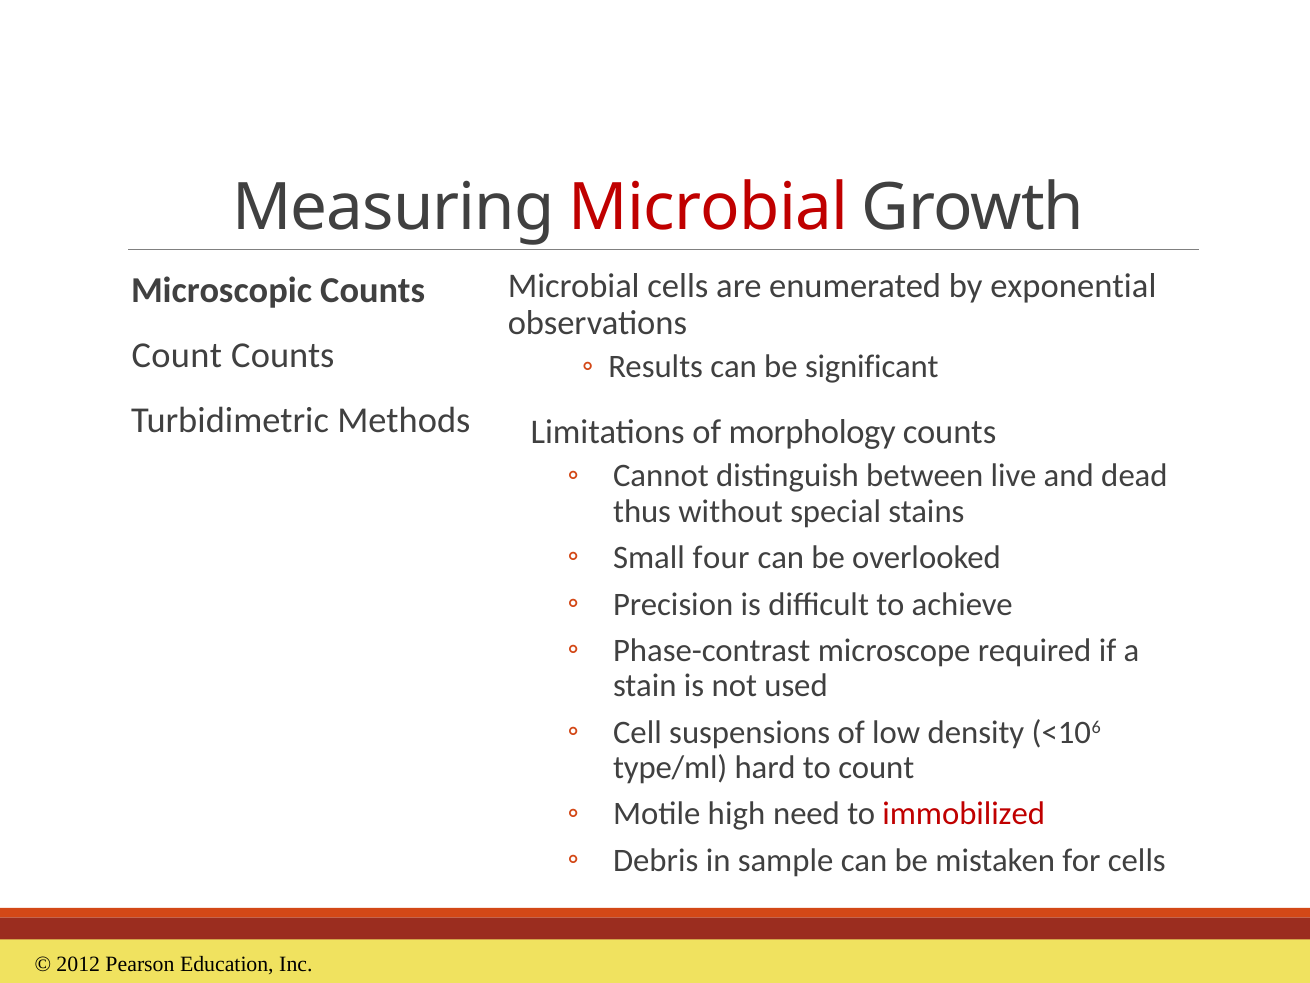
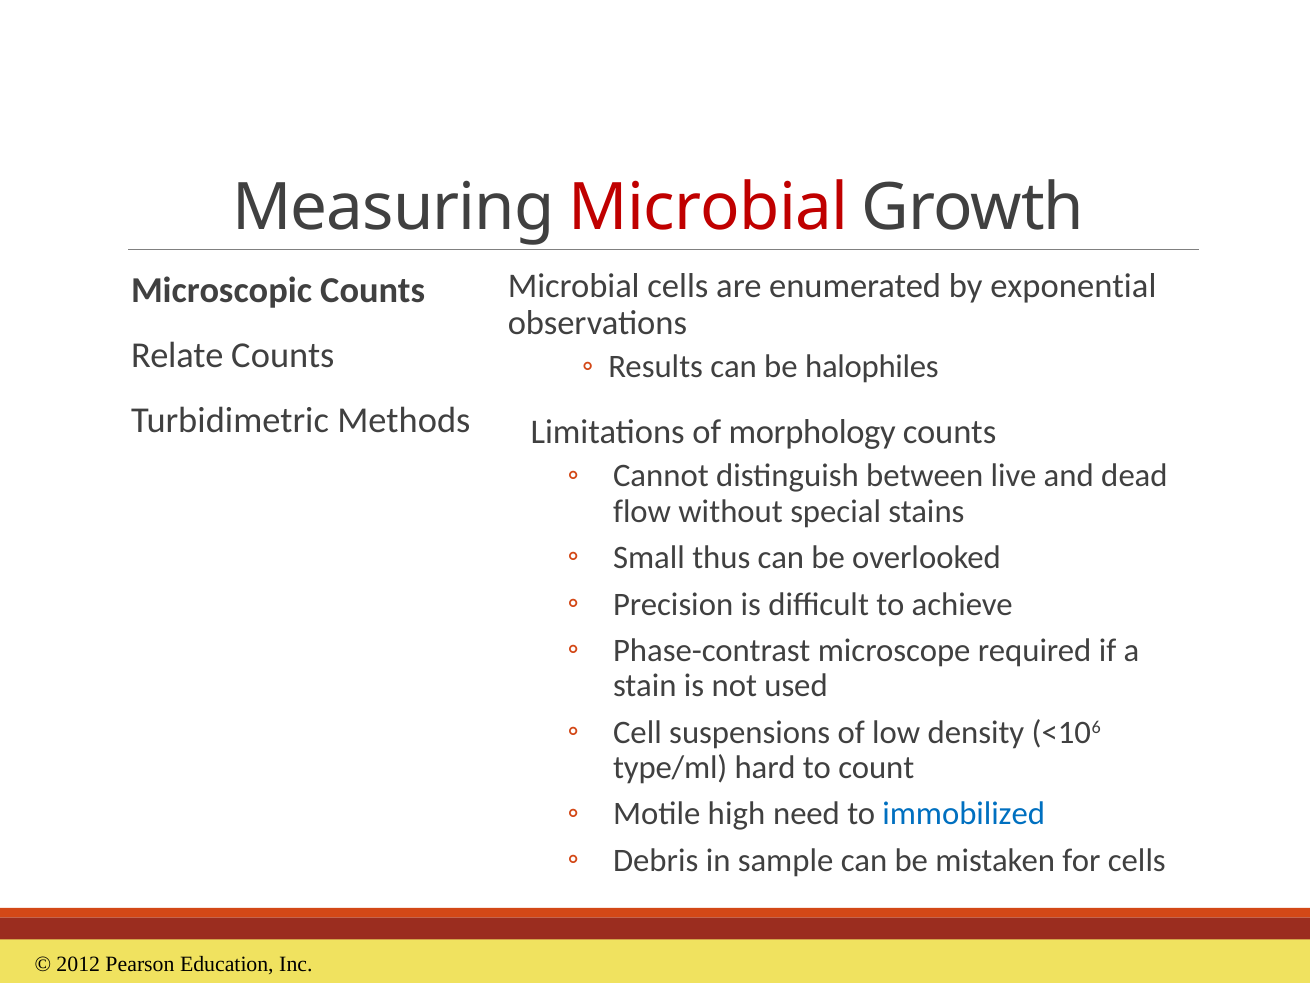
Count: Count -> Relate (177, 355)
significant: significant -> halophiles (872, 367)
thus: thus -> flow (642, 511)
four: four -> thus (721, 558)
immobilized colour: red -> blue (964, 814)
